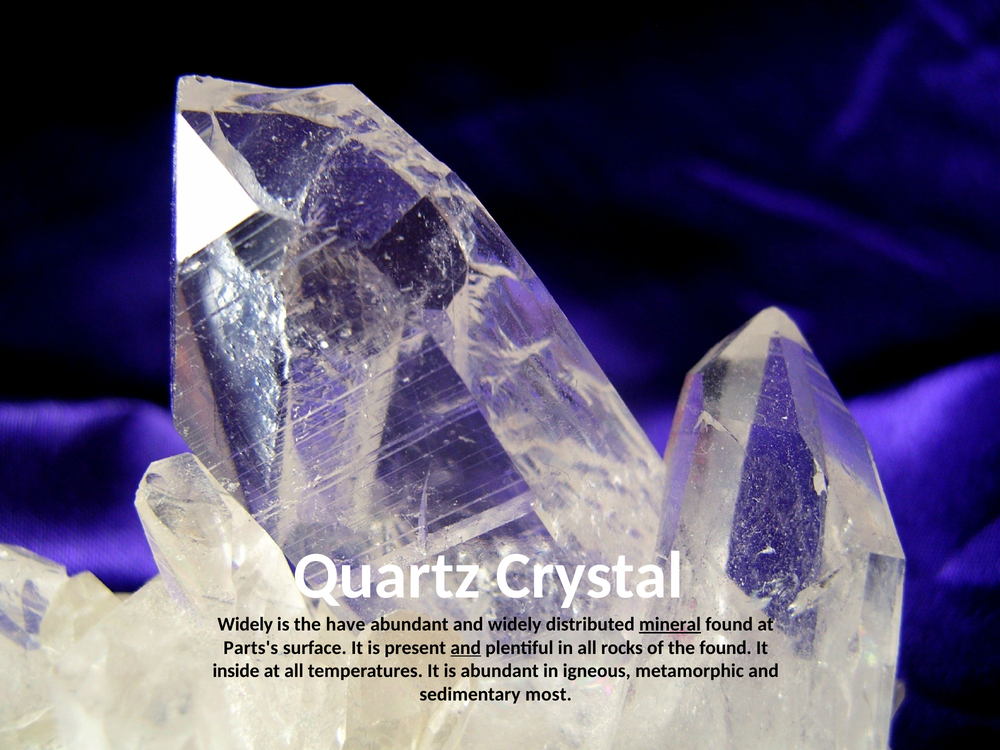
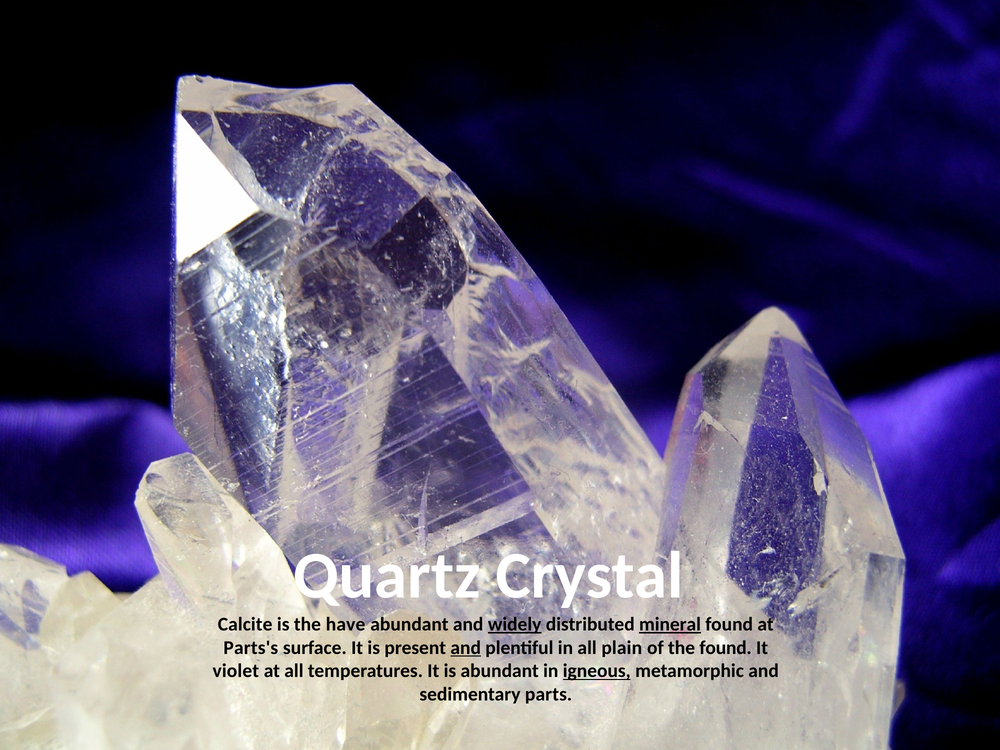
Widely: Widely -> Calcite (245, 624)
widely underline: none -> present (515, 624)
rocks: rocks -> plain (622, 648)
inside: inside -> violet (236, 671)
igneous underline: none -> present (597, 671)
most: most -> parts (549, 694)
